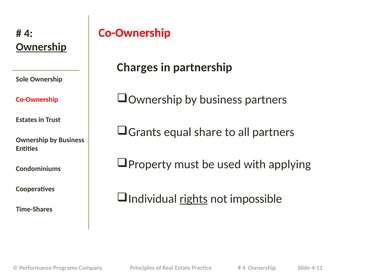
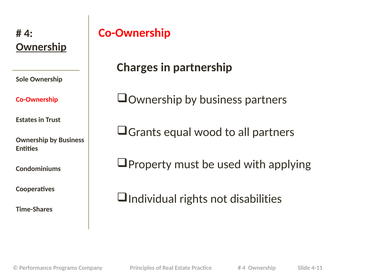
share: share -> wood (208, 132)
rights underline: present -> none (194, 199)
impossible: impossible -> disabilities (256, 199)
